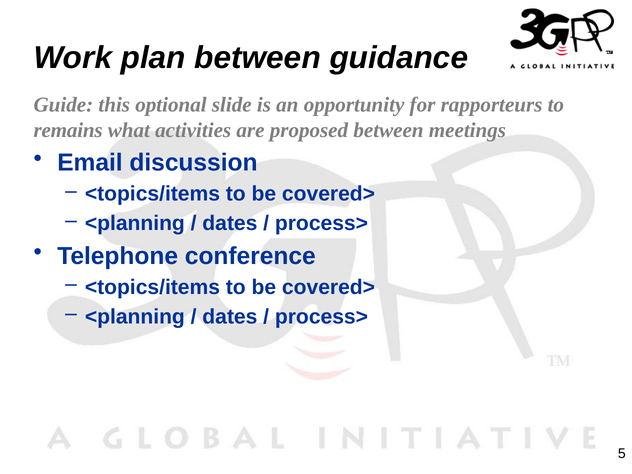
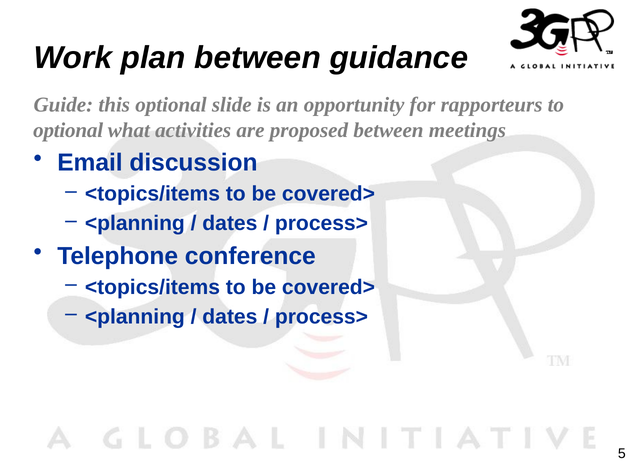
remains: remains -> optional (68, 130)
